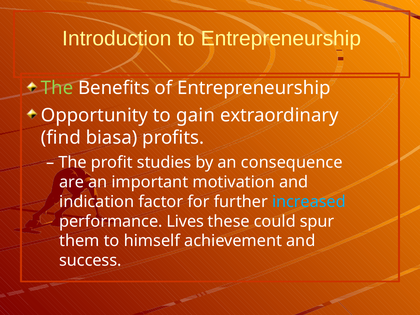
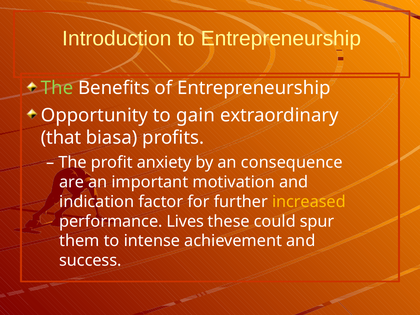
find: find -> that (61, 138)
studies: studies -> anxiety (164, 162)
increased colour: light blue -> yellow (309, 202)
himself: himself -> intense (152, 241)
